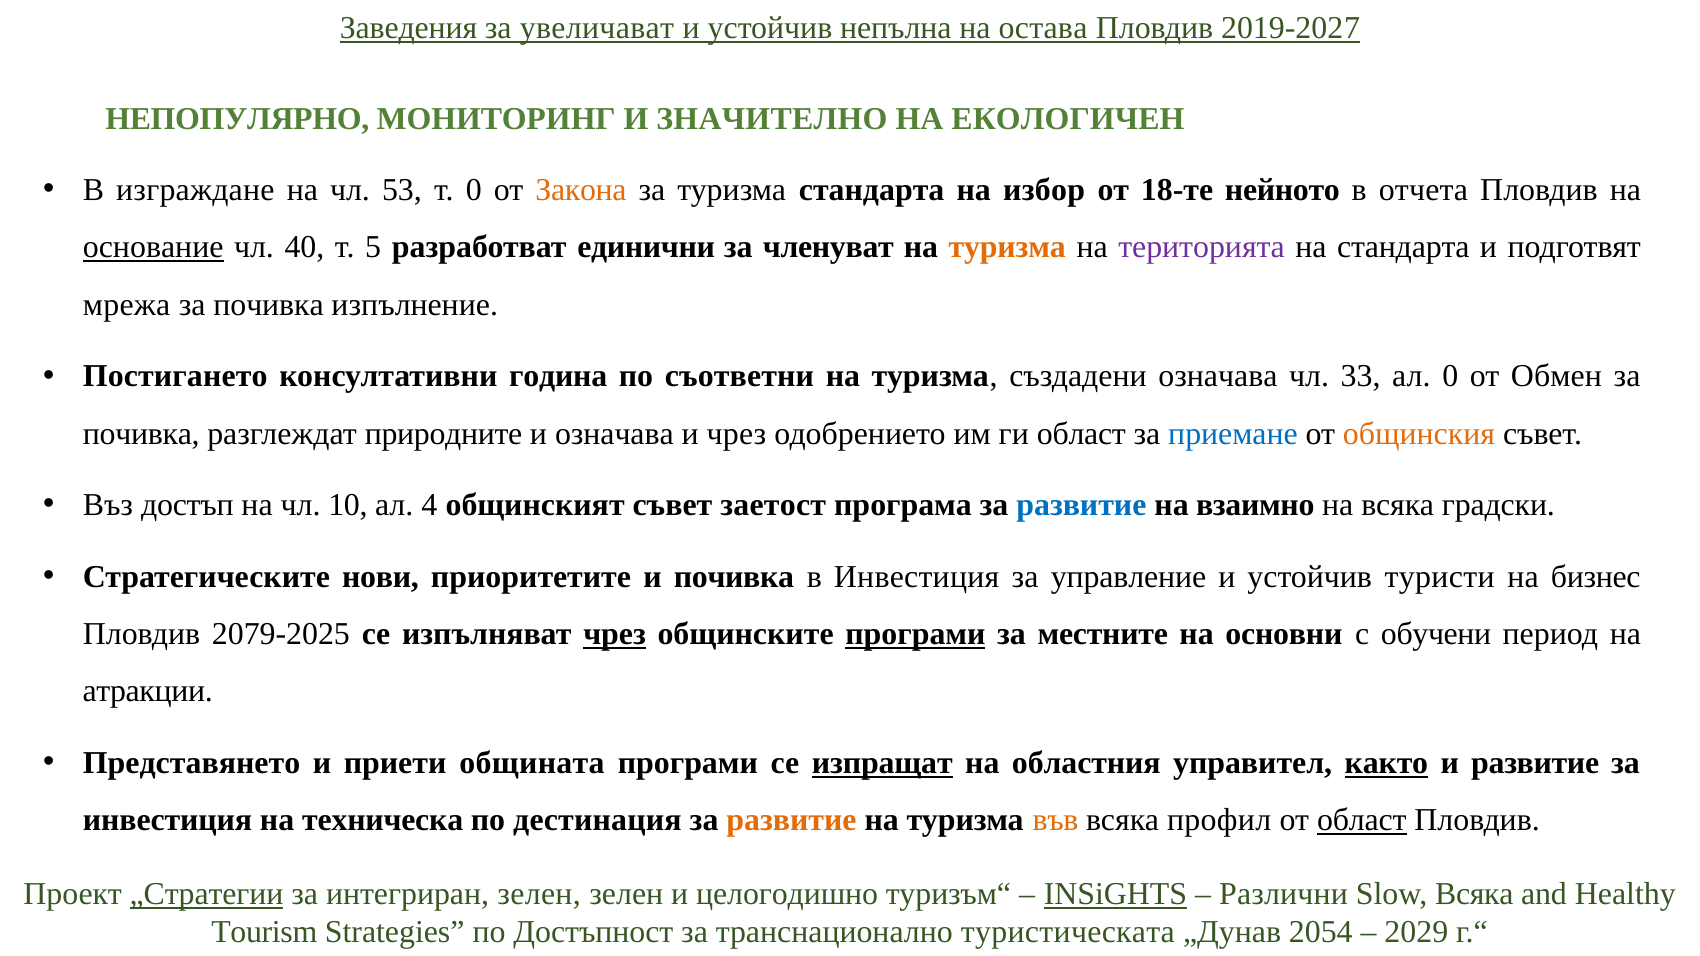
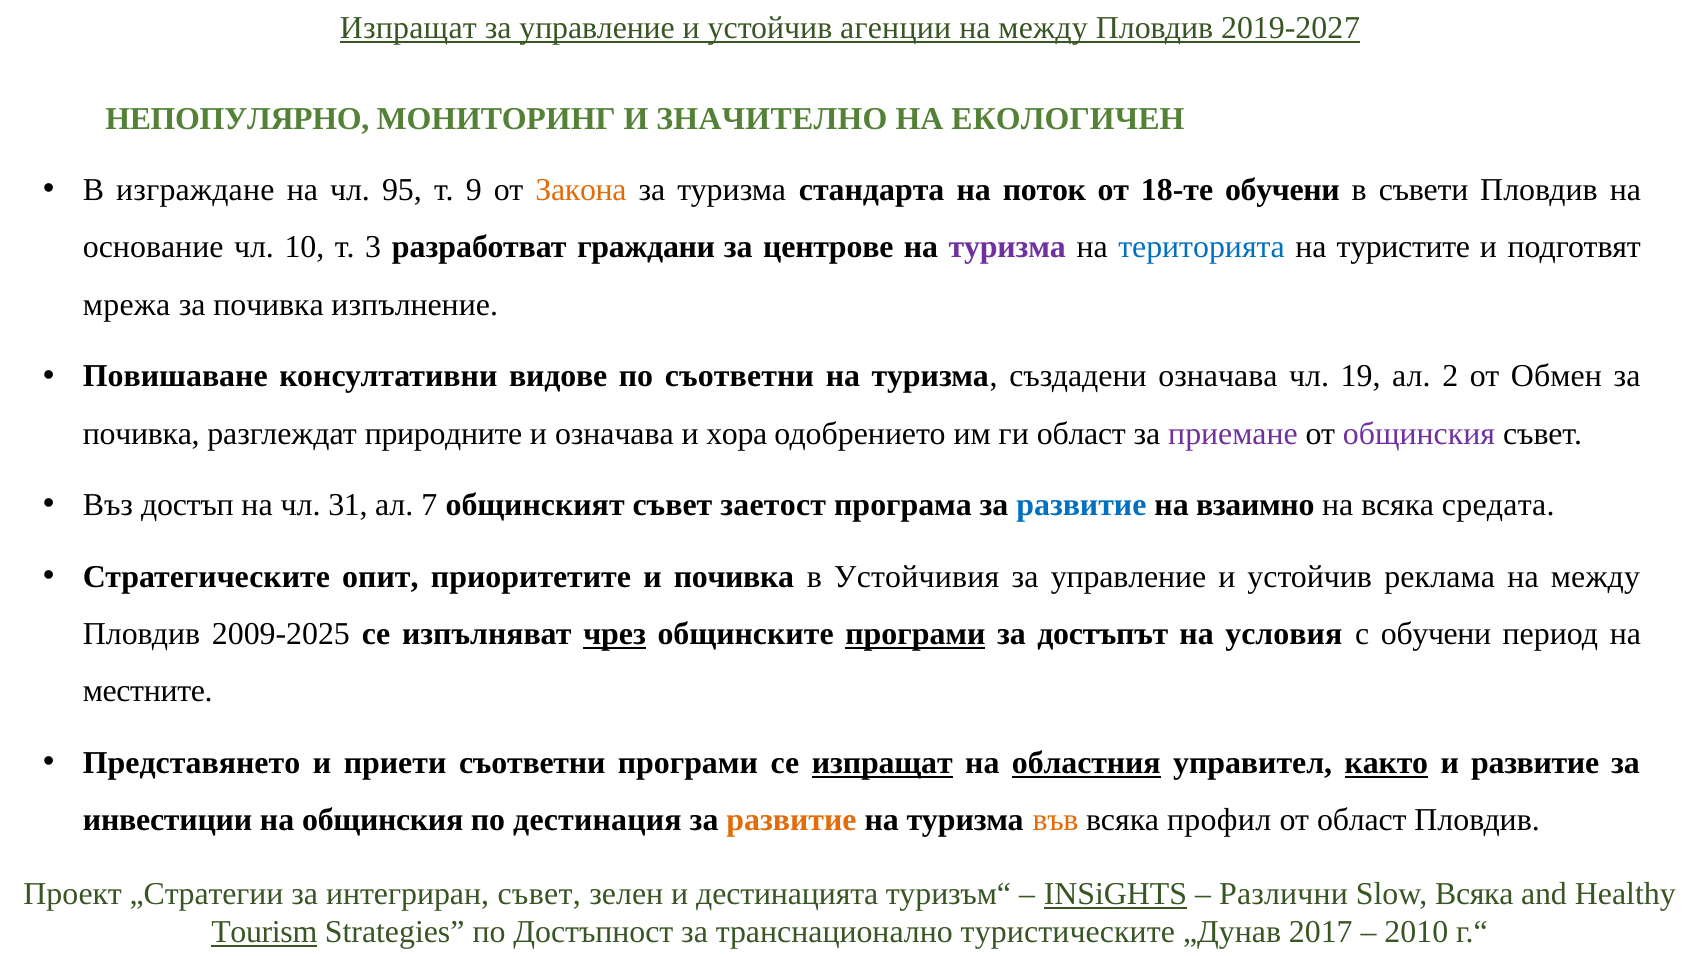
Заведения: Заведения -> Изпращат (408, 28)
увеличават: увеличават -> управление (597, 28)
непълна: непълна -> агенции (896, 28)
остава: остава -> между (1043, 28)
53: 53 -> 95 (402, 190)
т 0: 0 -> 9 (474, 190)
избор: избор -> поток (1044, 190)
18-те нейното: нейното -> обучени (1282, 190)
отчета: отчета -> съвети (1424, 190)
основание underline: present -> none (153, 247)
40: 40 -> 10 (304, 247)
5: 5 -> 3 (373, 247)
единични: единични -> граждани (646, 247)
членуват: членуват -> центрове (828, 247)
туризма colour: orange -> purple (1007, 247)
територията colour: purple -> blue (1201, 247)
на стандарта: стандарта -> туристите (1403, 247)
Постигането: Постигането -> Повишаване (175, 376)
година: година -> видове (558, 376)
33: 33 -> 19 (1361, 376)
ал 0: 0 -> 2 (1450, 376)
и чрез: чрез -> хора (737, 434)
приемане colour: blue -> purple (1233, 434)
общинския colour: orange -> purple (1419, 434)
10: 10 -> 31 (348, 505)
4: 4 -> 7 (429, 505)
градски: градски -> средата (1498, 505)
нови: нови -> опит (380, 577)
в Инвестиция: Инвестиция -> Устойчивия (917, 577)
туристи: туристи -> реклама (1440, 577)
бизнес: бизнес -> между (1595, 577)
2079-2025: 2079-2025 -> 2009-2025 (281, 634)
местните: местните -> достъпът (1103, 634)
основни: основни -> условия (1284, 634)
атракции: атракции -> местните (148, 692)
приети общината: общината -> съответни (532, 763)
областния underline: none -> present (1086, 763)
инвестиция: инвестиция -> инвестиции (168, 820)
на техническа: техническа -> общинския (383, 820)
област underline: present -> none (1362, 820)
„Стратегии underline: present -> none (207, 894)
интегриран зелен: зелен -> съвет (539, 894)
целогодишно: целогодишно -> дестинацията (787, 894)
Tourism underline: none -> present (264, 932)
туристическата: туристическата -> туристическите (1068, 932)
2054: 2054 -> 2017 (1321, 932)
2029: 2029 -> 2010 (1416, 932)
